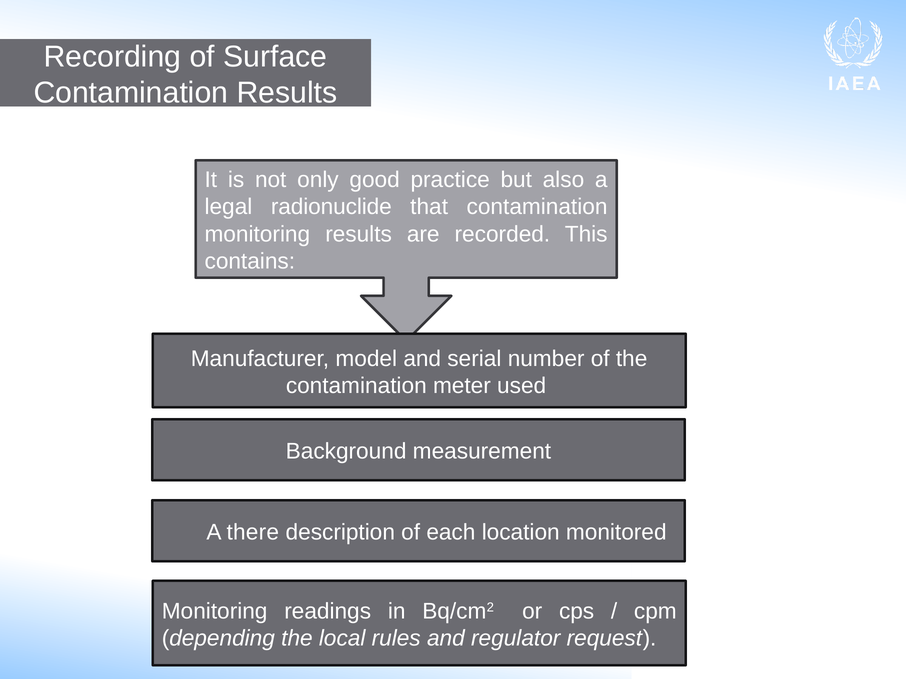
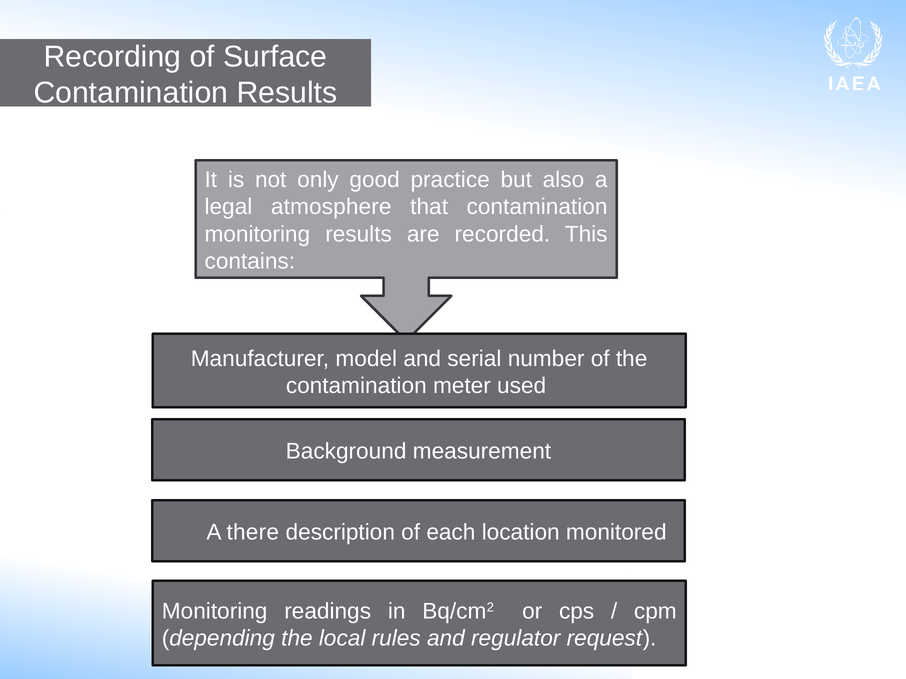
radionuclide: radionuclide -> atmosphere (331, 207)
